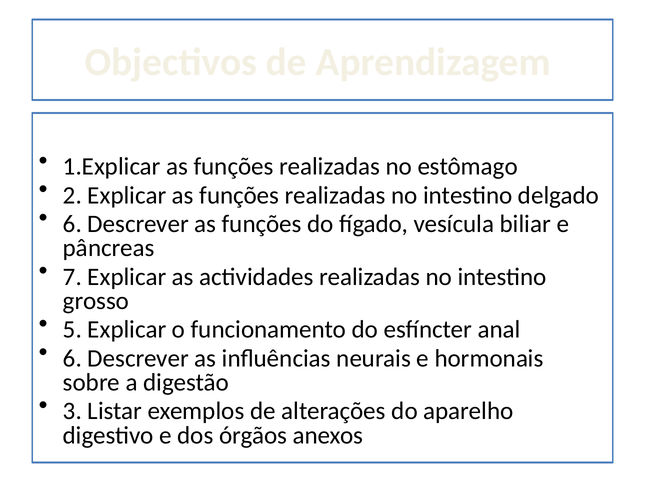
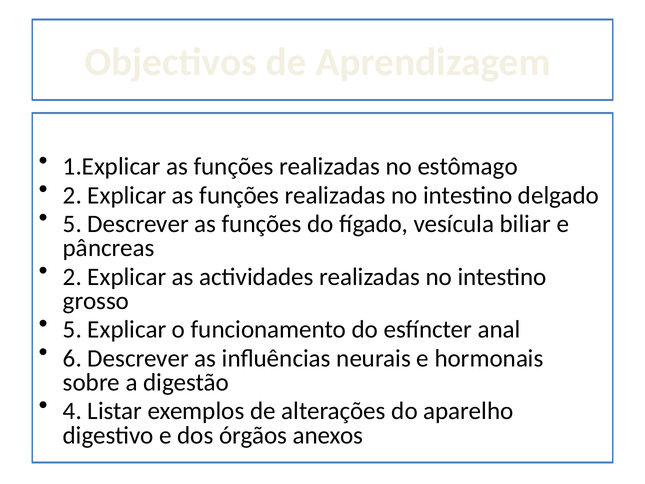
6: 6 -> 5 (72, 224)
7: 7 -> 2 (72, 277)
3: 3 -> 4 (72, 411)
